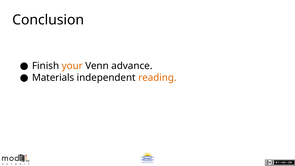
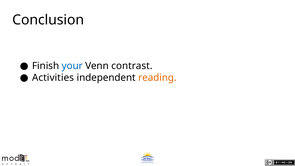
your colour: orange -> blue (72, 66)
advance: advance -> contrast (132, 66)
Materials: Materials -> Activities (53, 78)
